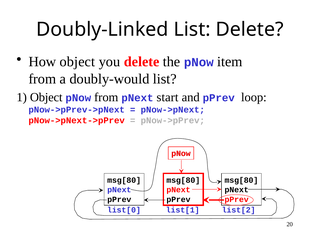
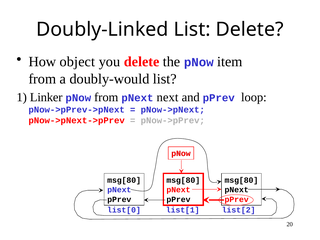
1 Object: Object -> Linker (46, 97)
start: start -> next (167, 97)
